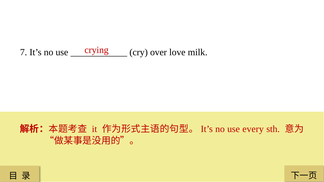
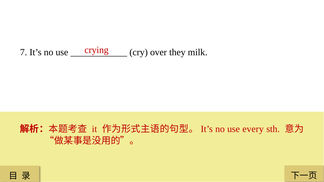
love: love -> they (177, 52)
